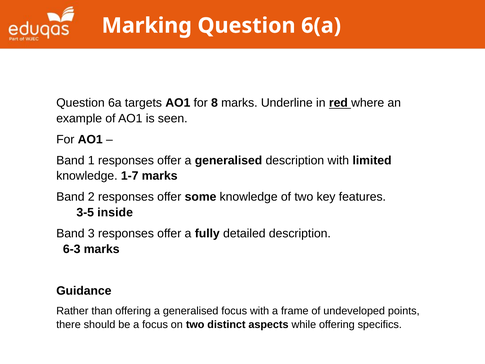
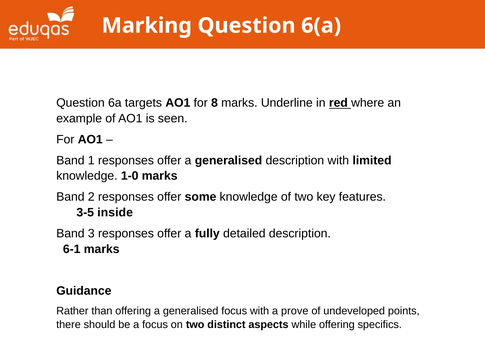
1-7: 1-7 -> 1-0 (130, 176)
6-3: 6-3 -> 6-1 (72, 249)
frame: frame -> prove (295, 311)
